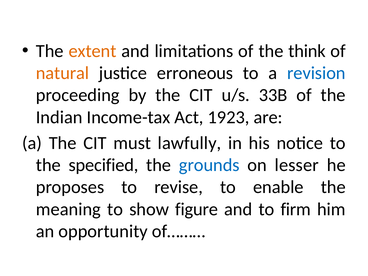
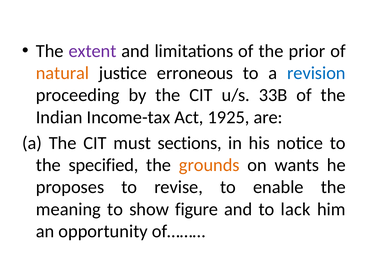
extent colour: orange -> purple (93, 51)
think: think -> prior (307, 51)
1923: 1923 -> 1925 (229, 117)
lawfully: lawfully -> sections (190, 143)
grounds colour: blue -> orange (209, 165)
lesser: lesser -> wants (297, 165)
firm: firm -> lack (296, 209)
